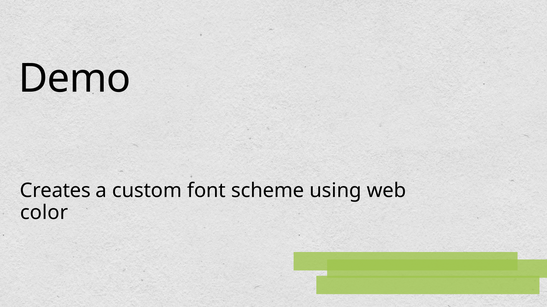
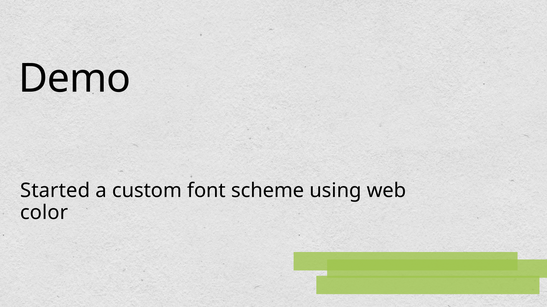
Creates: Creates -> Started (55, 191)
